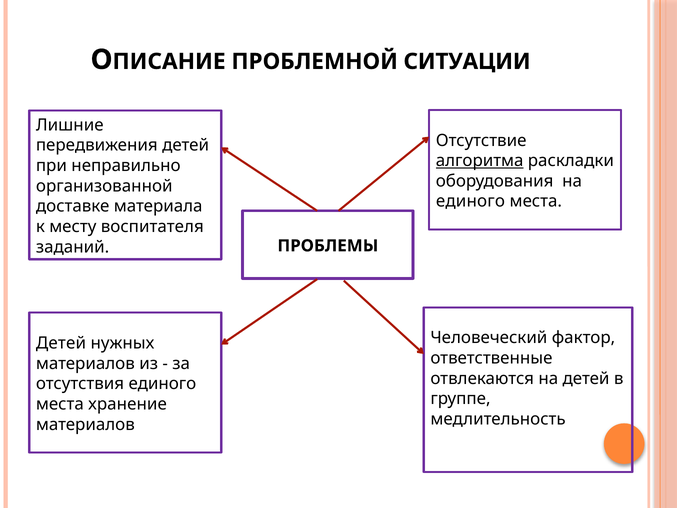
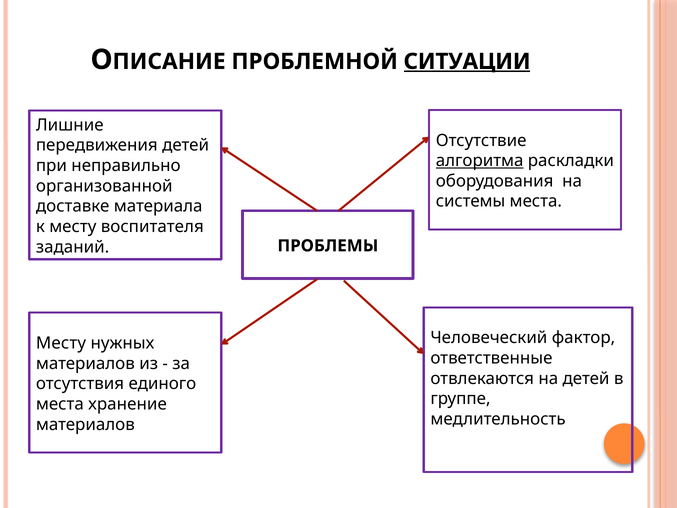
СИТУАЦИИ underline: none -> present (467, 61)
единого: единого -> системы (471, 201)
Детей: Детей -> Месту (61, 343)
